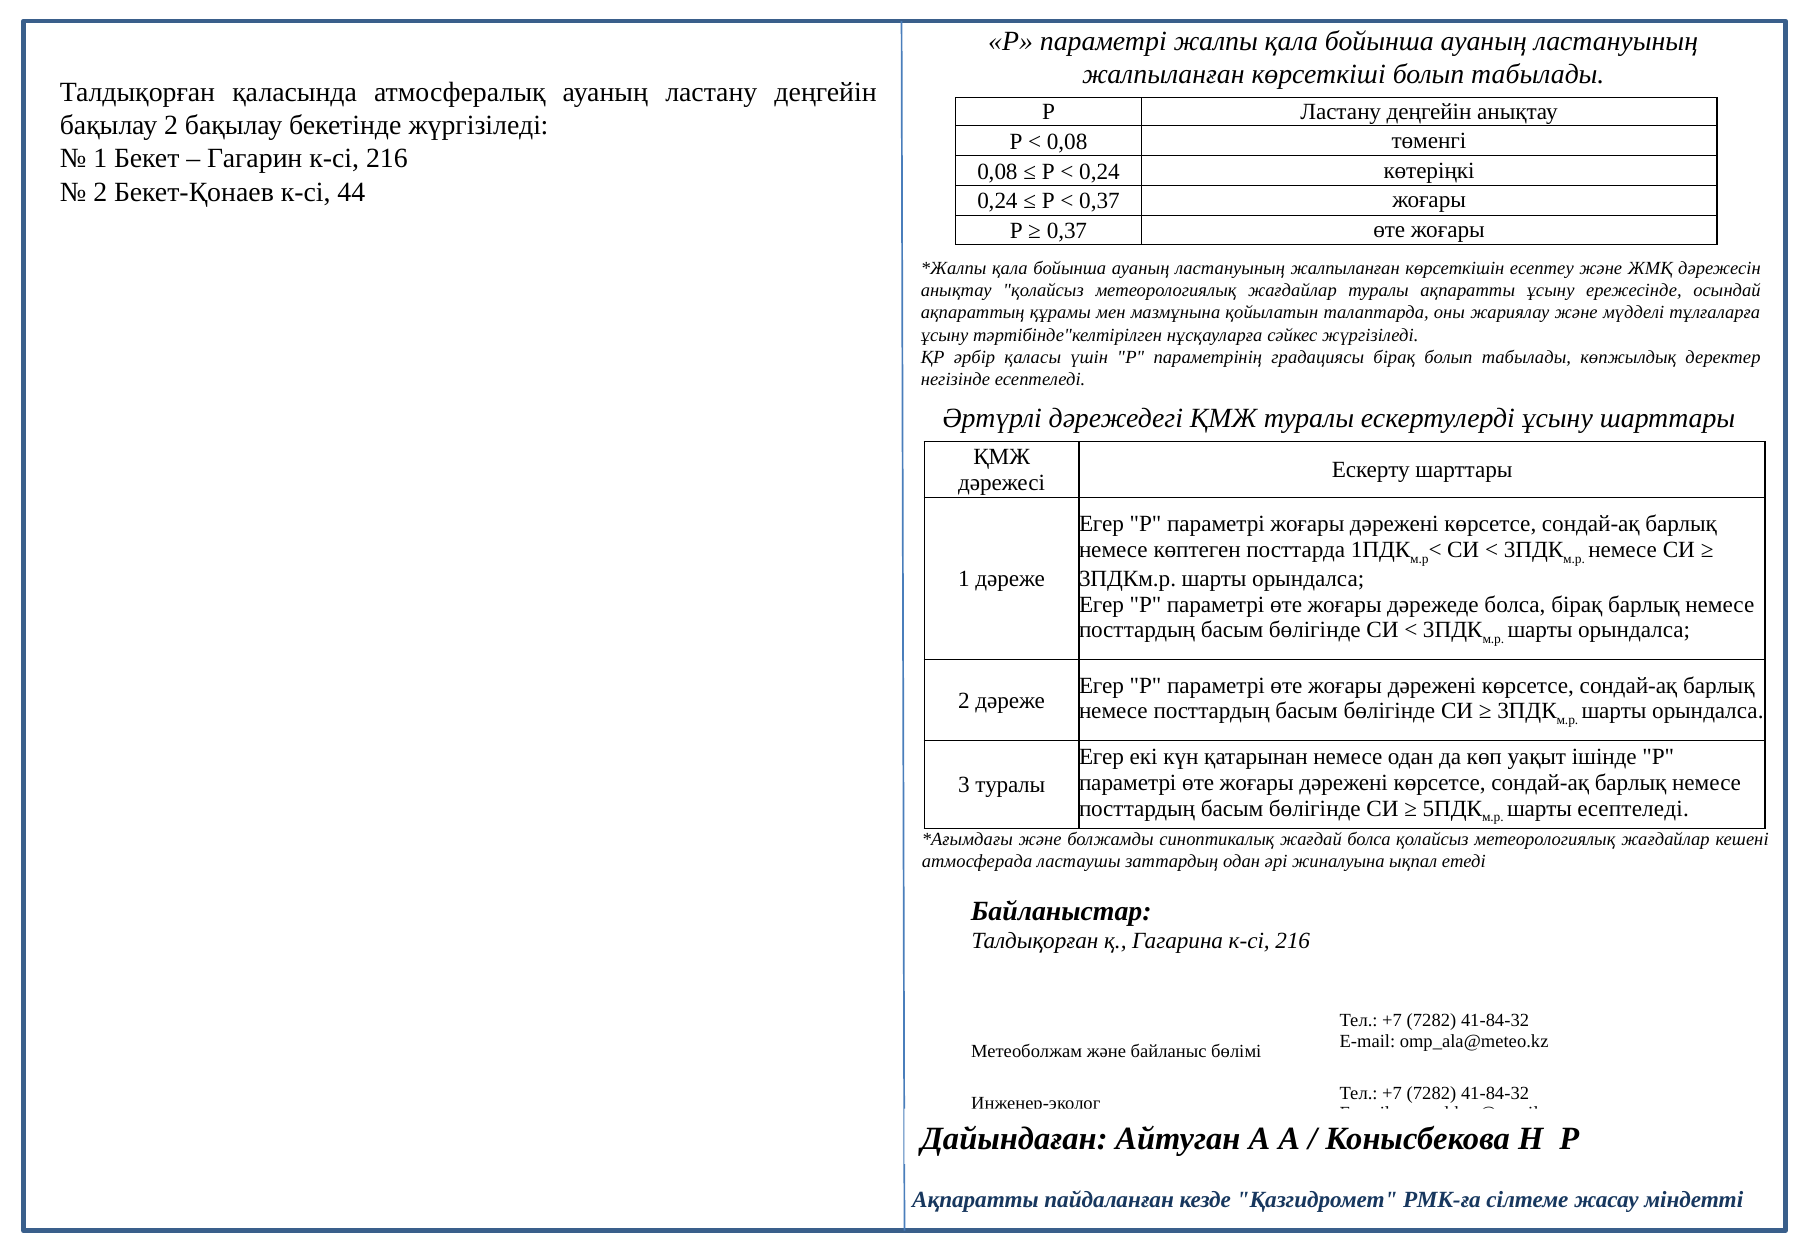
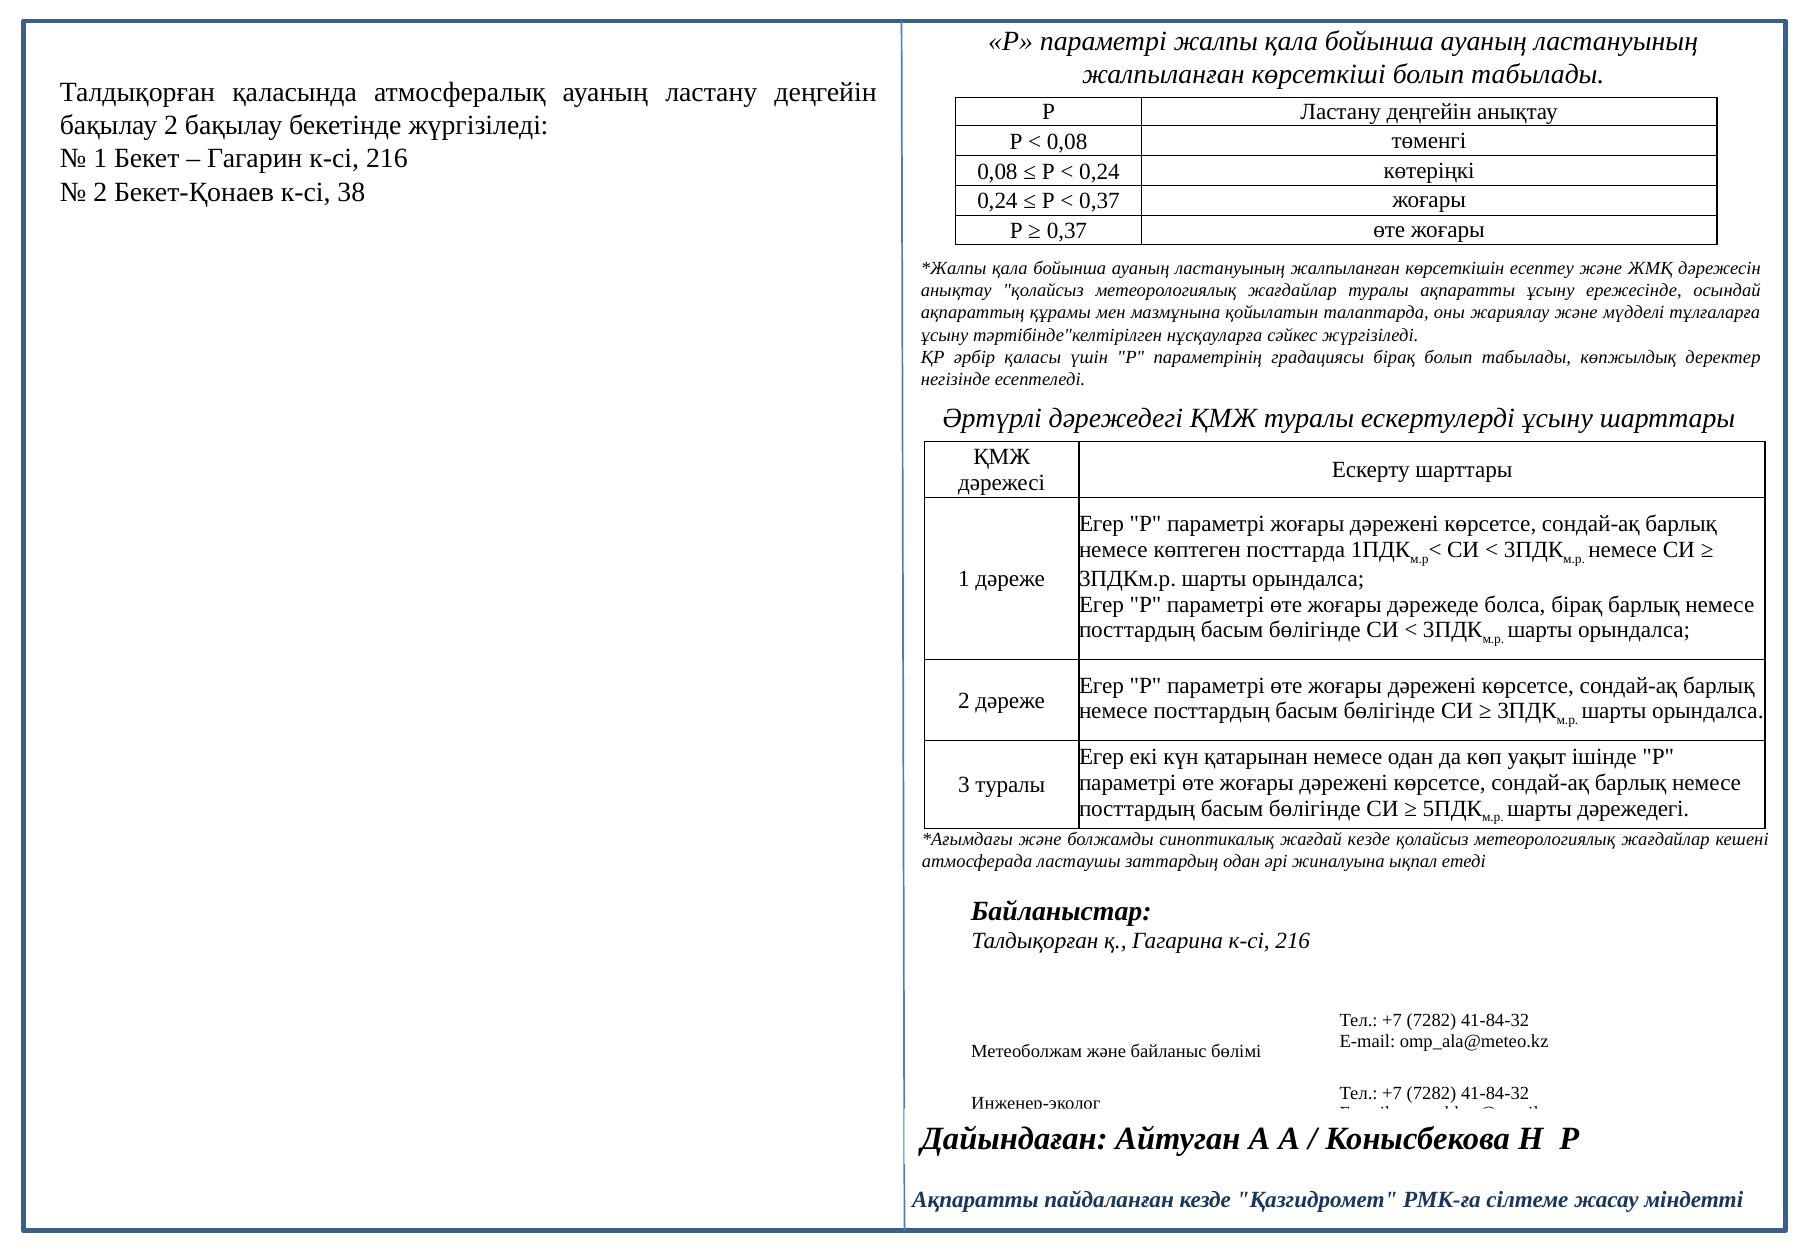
44: 44 -> 38 (351, 192)
шарты есептеледі: есептеледі -> дәрежедегі (1633, 809)
жағдай болса: болса -> кезде (1369, 840)
